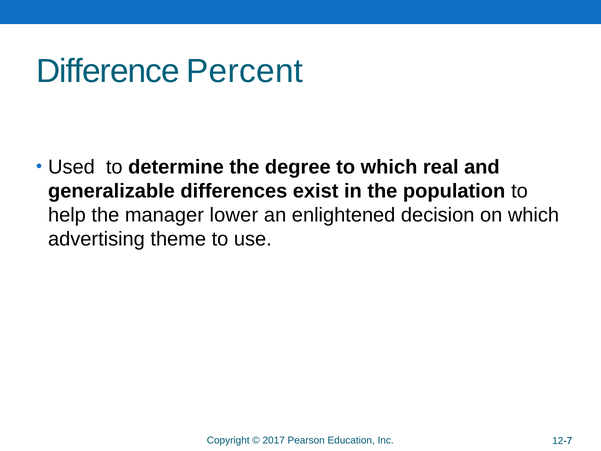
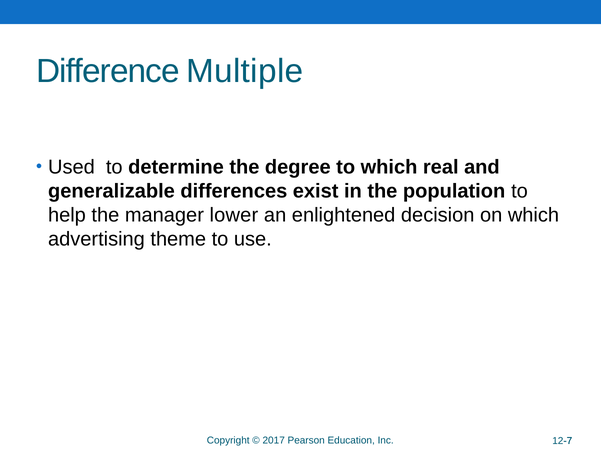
Percent: Percent -> Multiple (245, 71)
